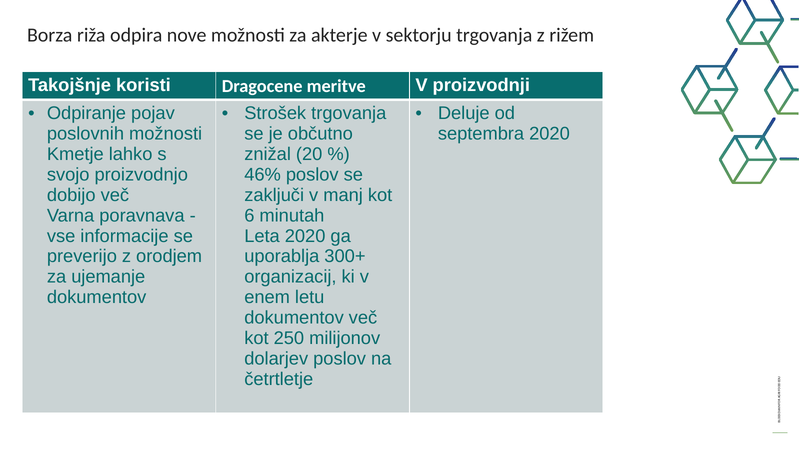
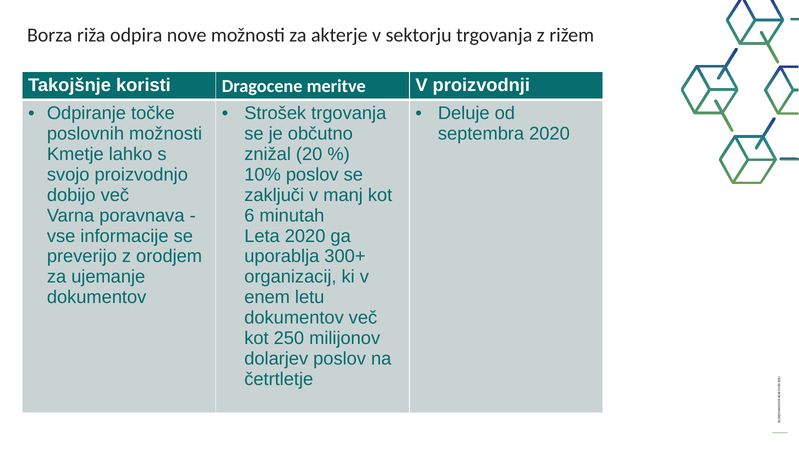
pojav: pojav -> točke (153, 113)
46%: 46% -> 10% (263, 175)
